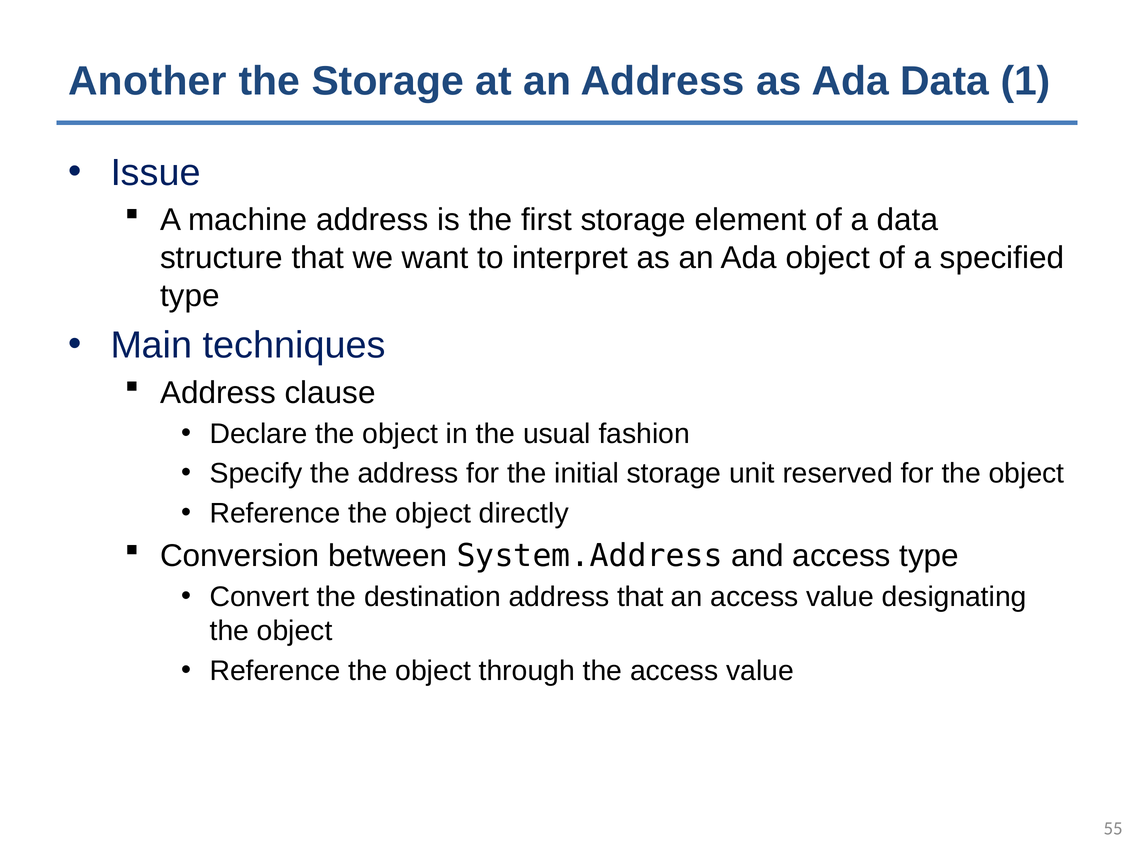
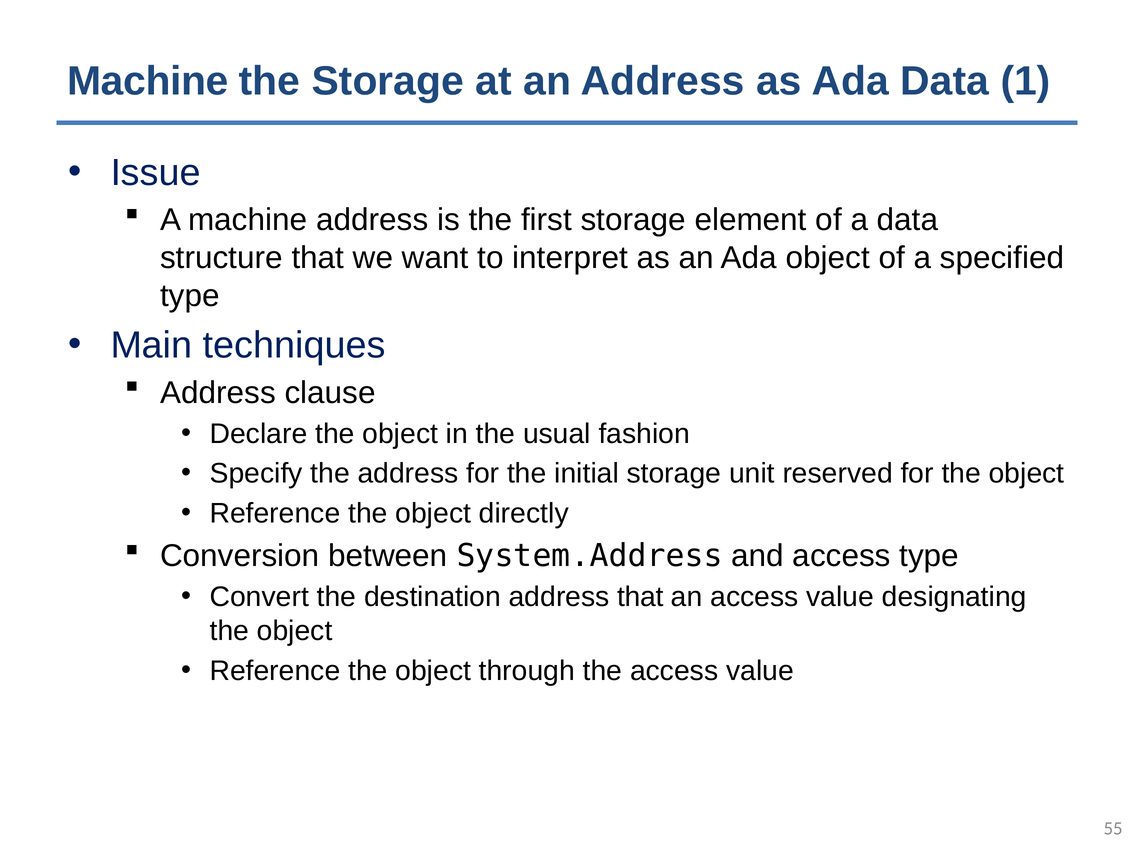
Another: Another -> Machine (148, 81)
